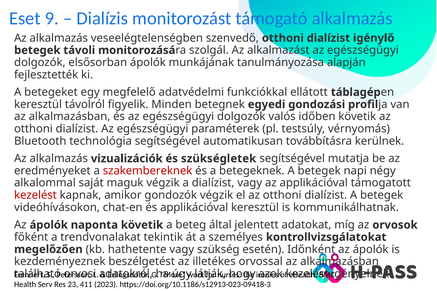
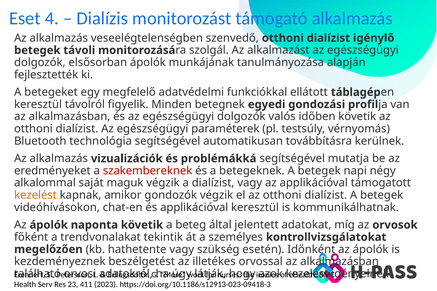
9: 9 -> 4 (52, 18)
szükségletek: szükségletek -> problémákká (219, 159)
kezelést colour: red -> orange (35, 195)
